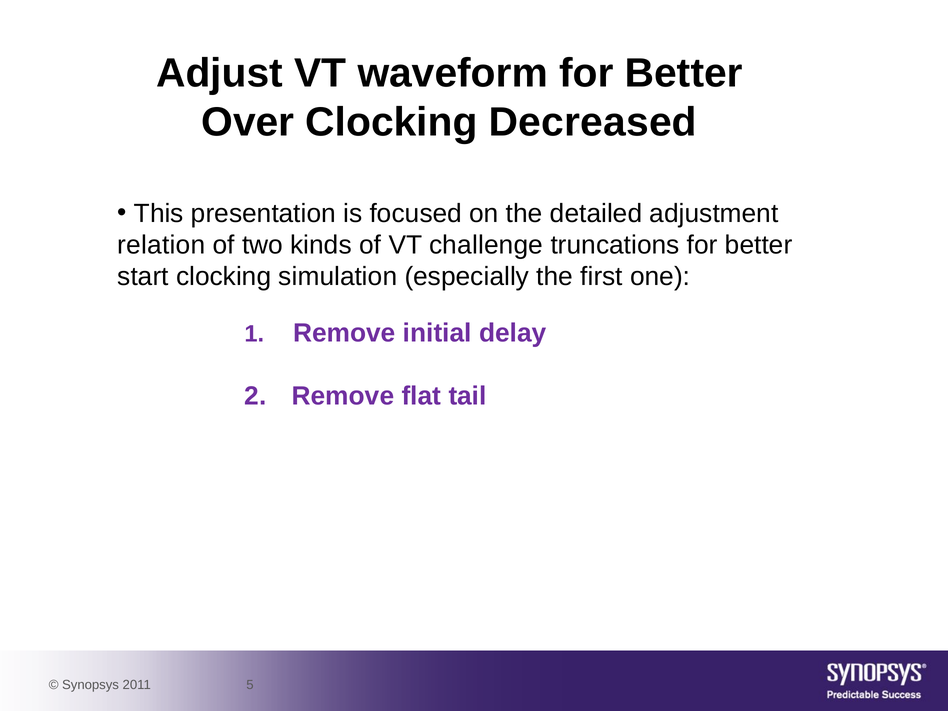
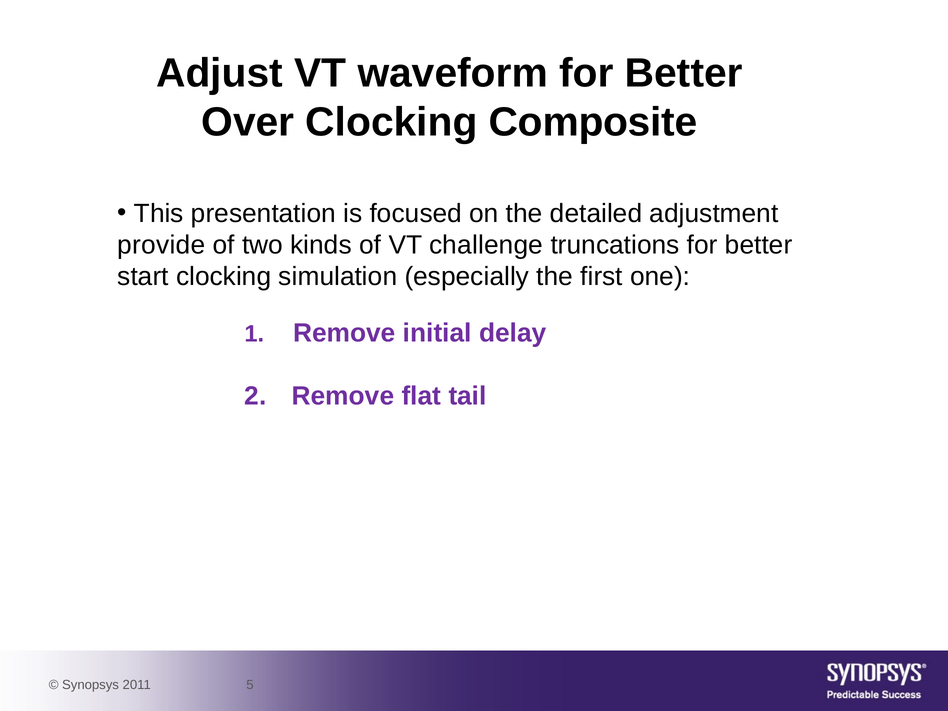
Decreased: Decreased -> Composite (593, 122)
relation: relation -> provide (161, 245)
